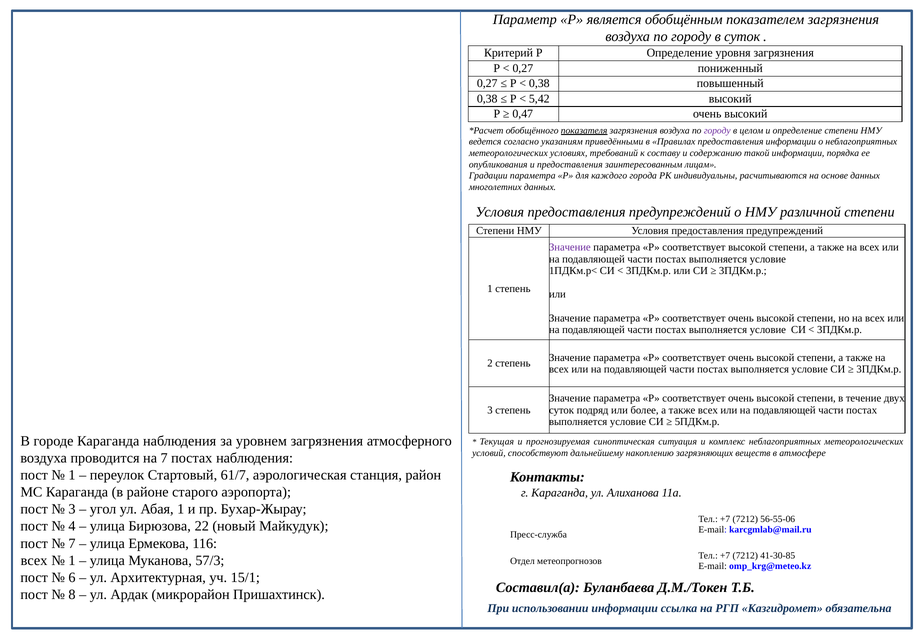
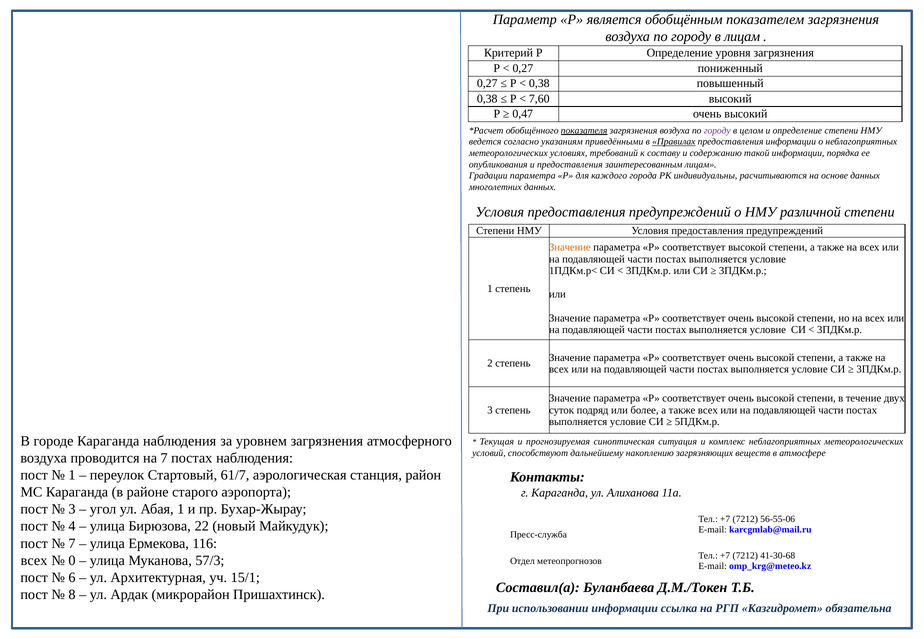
в суток: суток -> лицам (742, 37)
5,42: 5,42 -> 7,60 (539, 99)
Правилах underline: none -> present (674, 142)
Значение colour: purple -> orange (570, 247)
41-30-85: 41-30-85 -> 41-30-68 (778, 556)
1: 1 -> 0 (72, 561)
